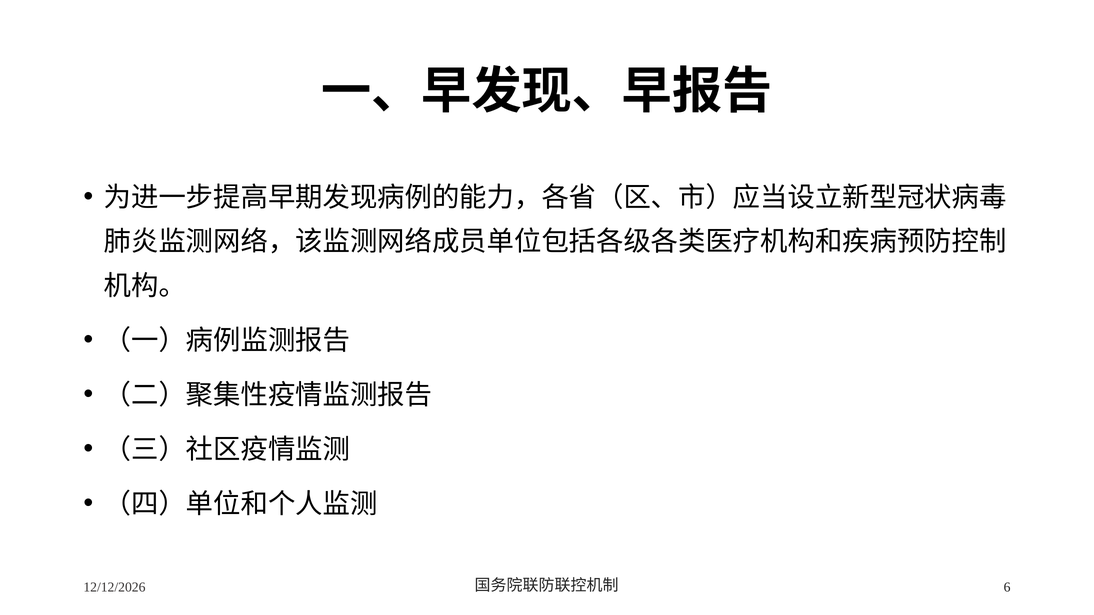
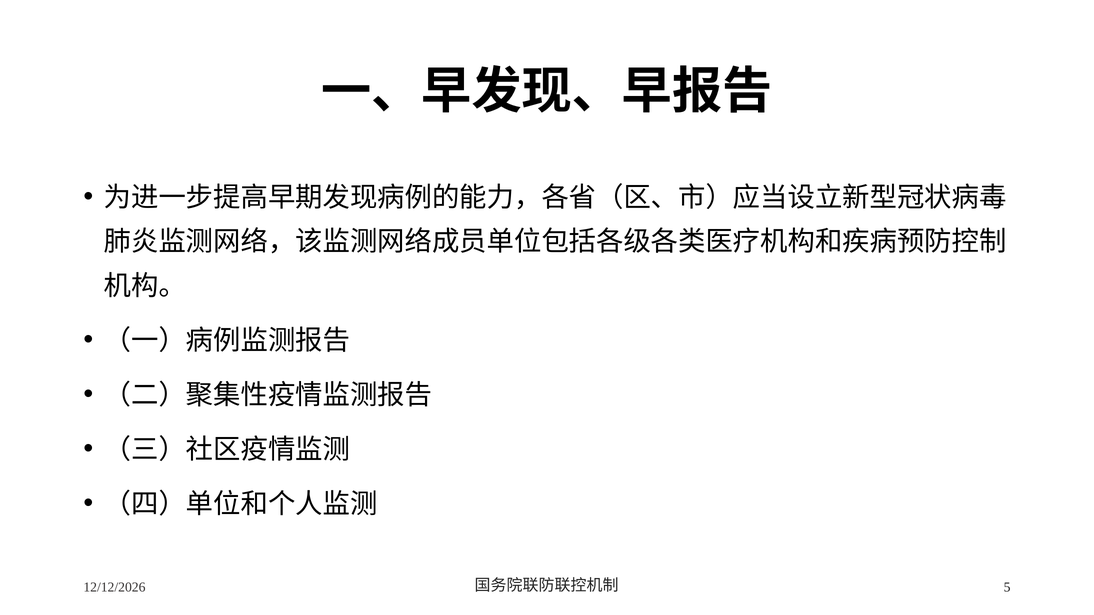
6: 6 -> 5 (1007, 588)
